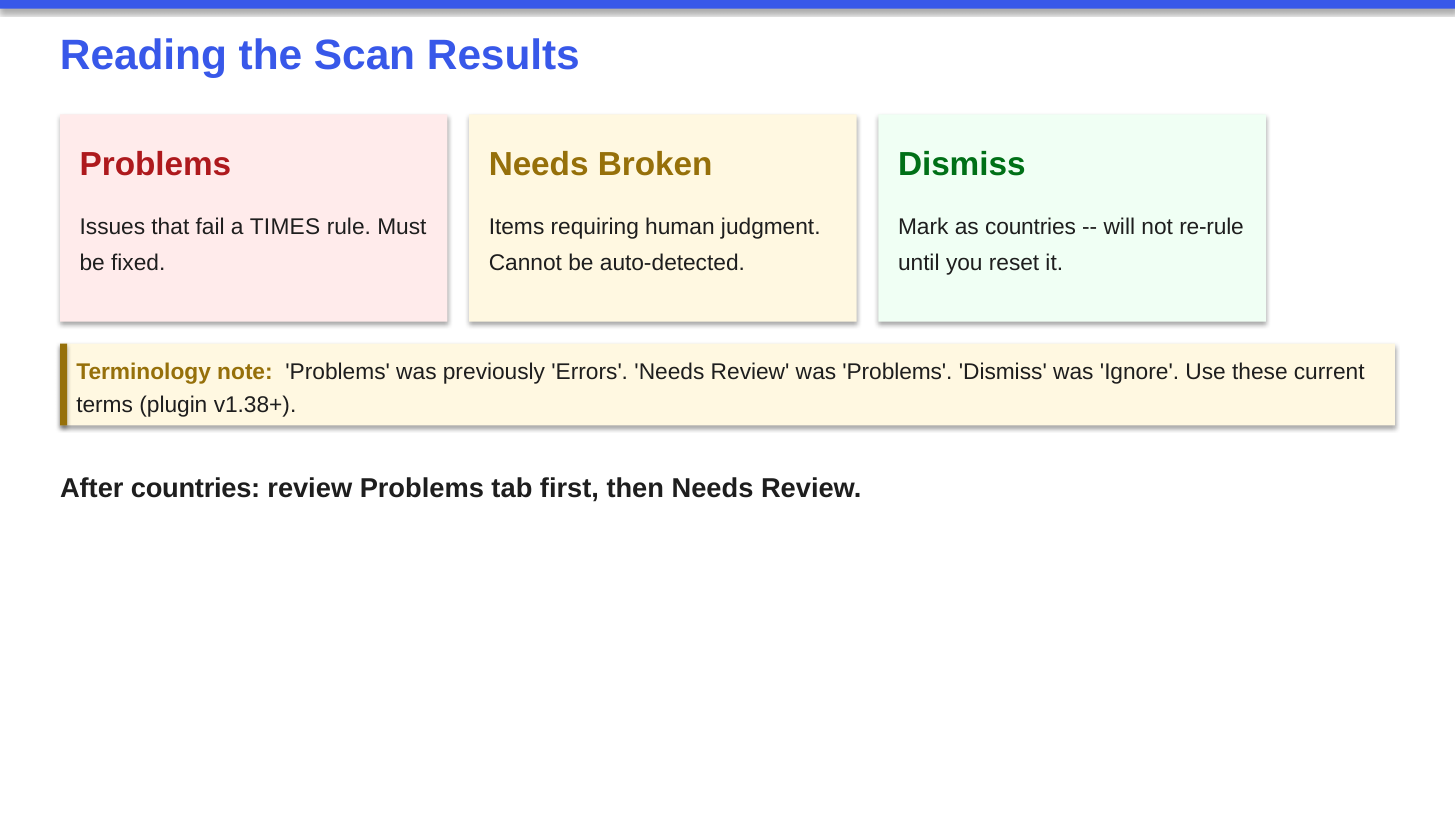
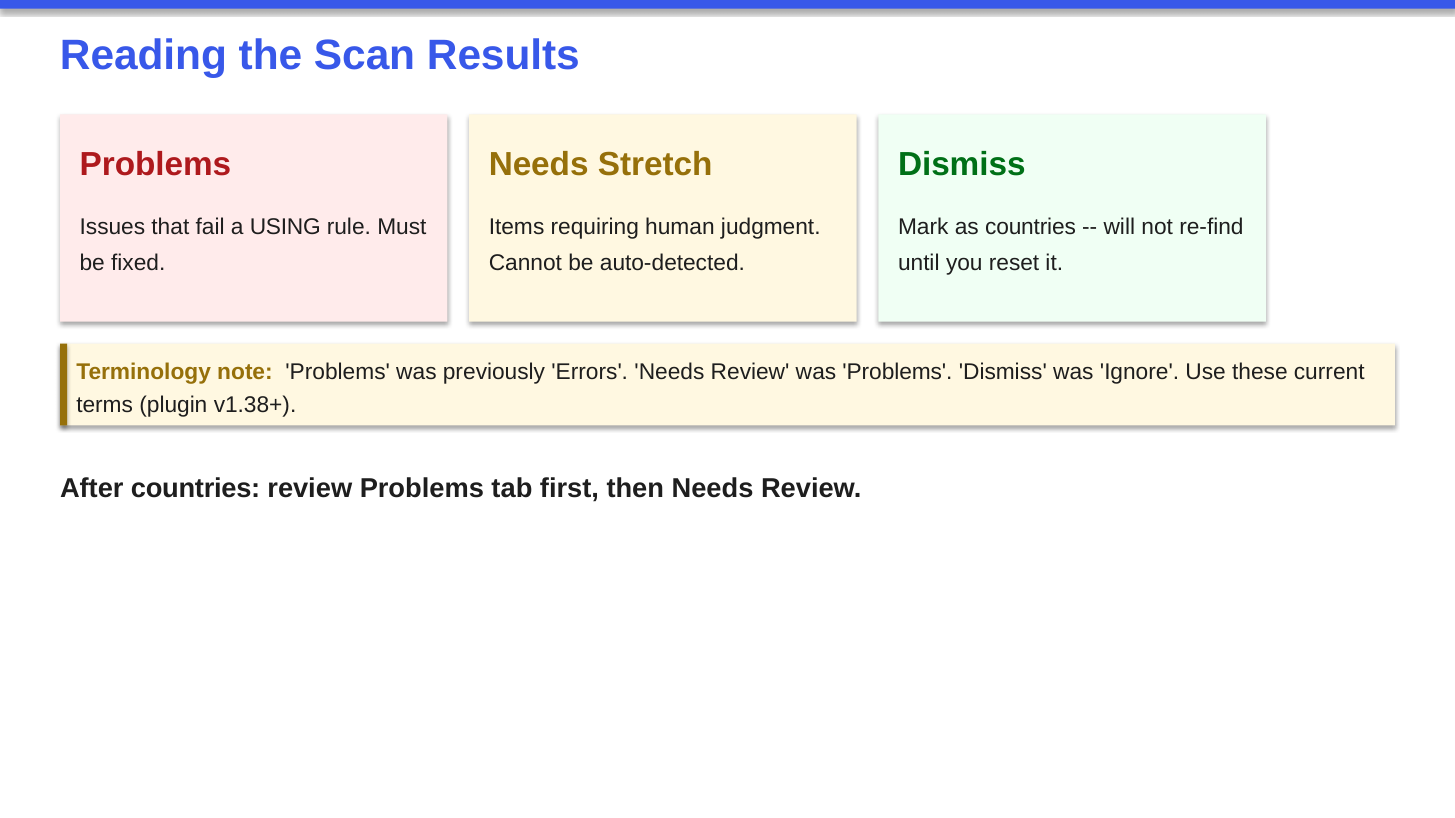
Broken: Broken -> Stretch (655, 165)
TIMES: TIMES -> USING (285, 227)
re-rule: re-rule -> re-find (1211, 227)
